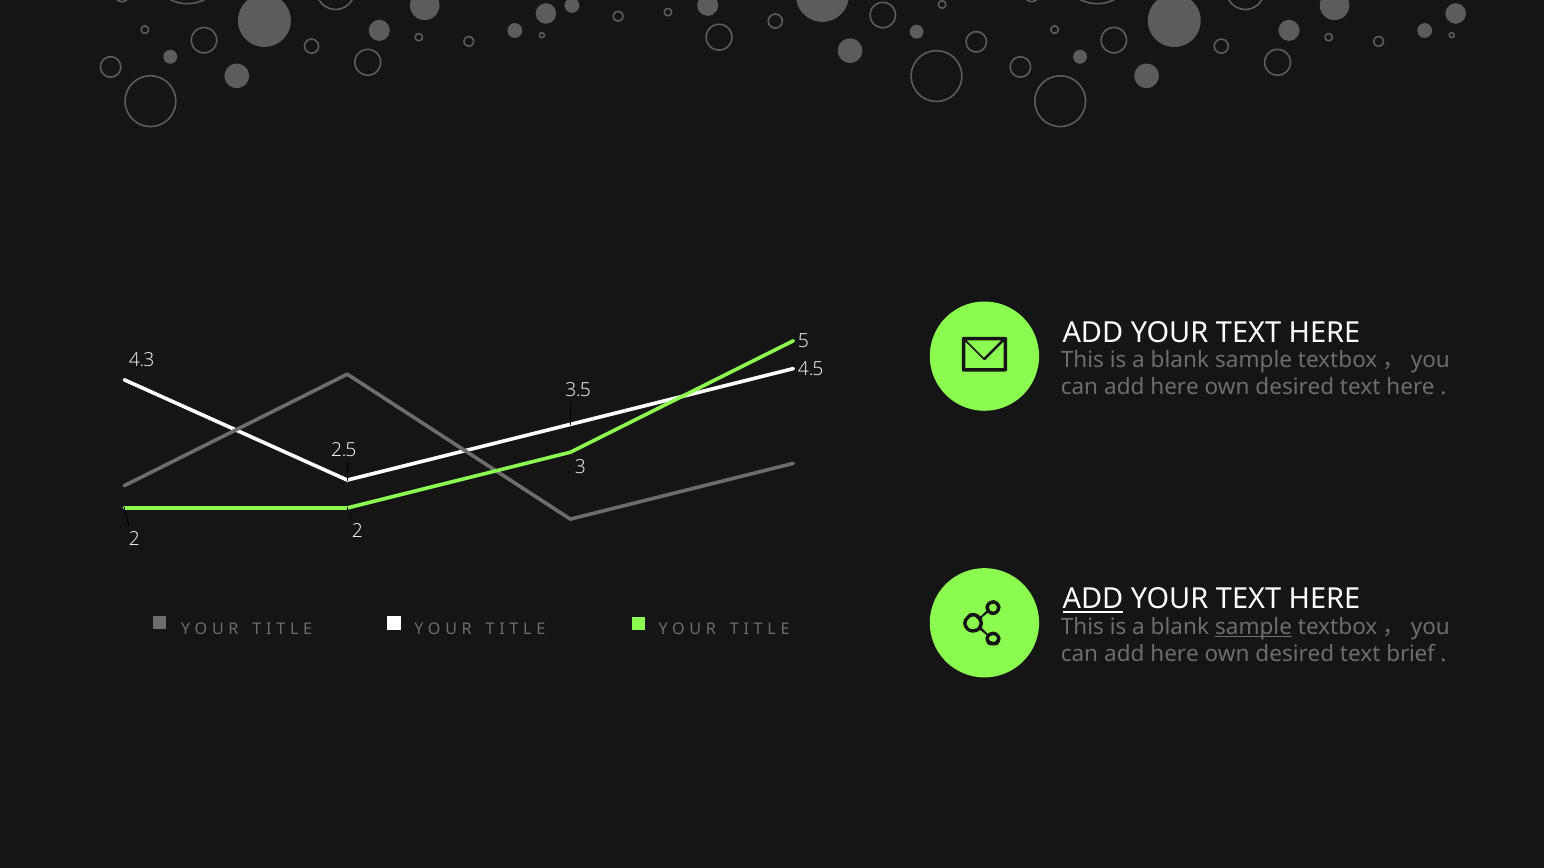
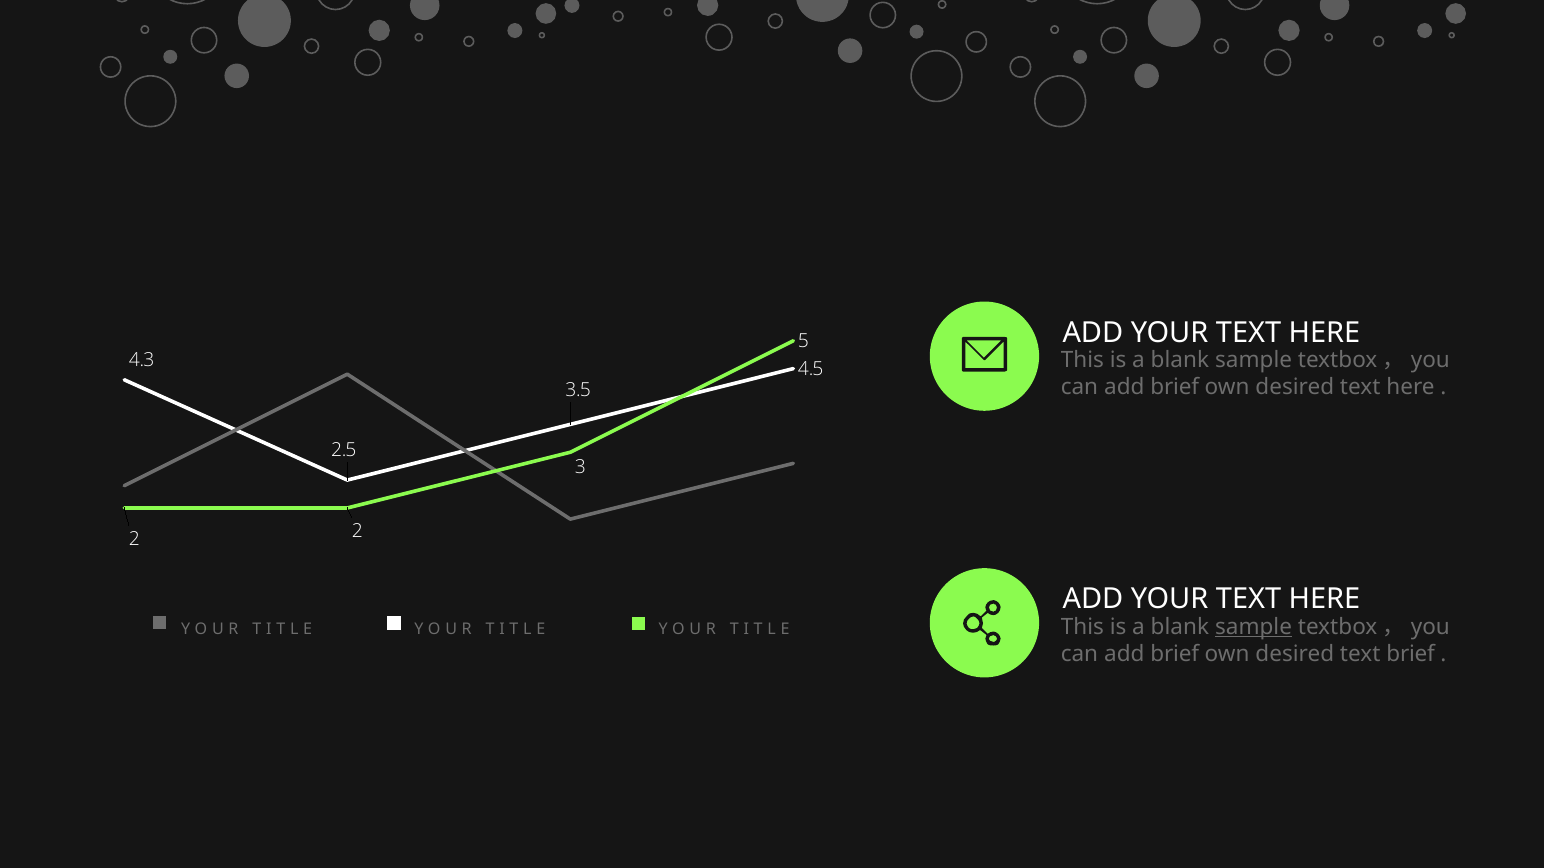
here: here -> brief (1175, 388)
ADD underline: present -> none (1093, 600)
here: here -> brief (1175, 654)
